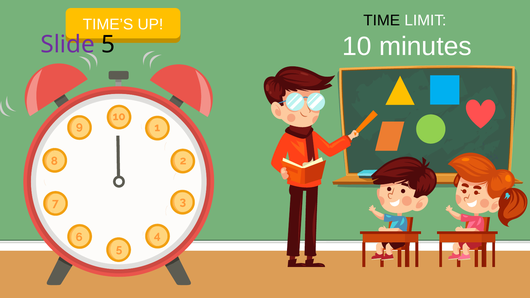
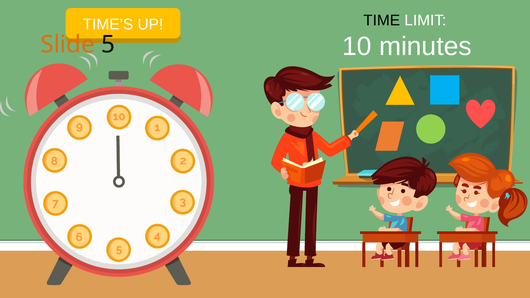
Slide colour: purple -> orange (68, 45)
